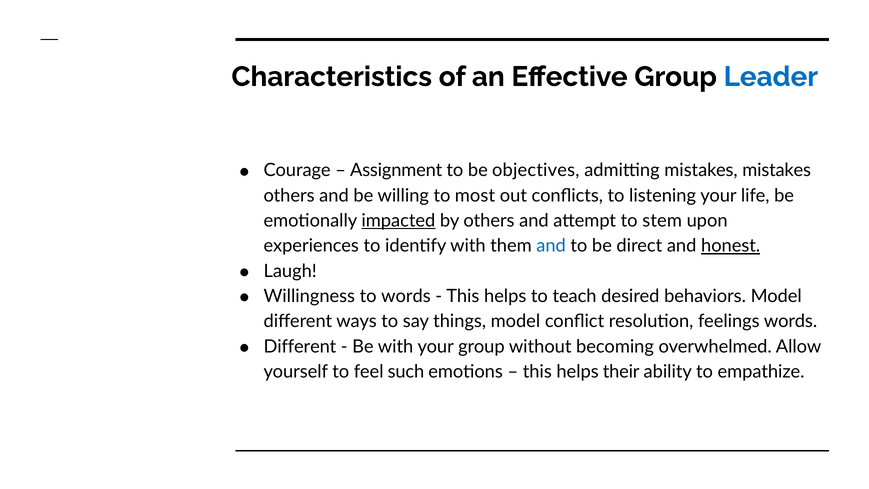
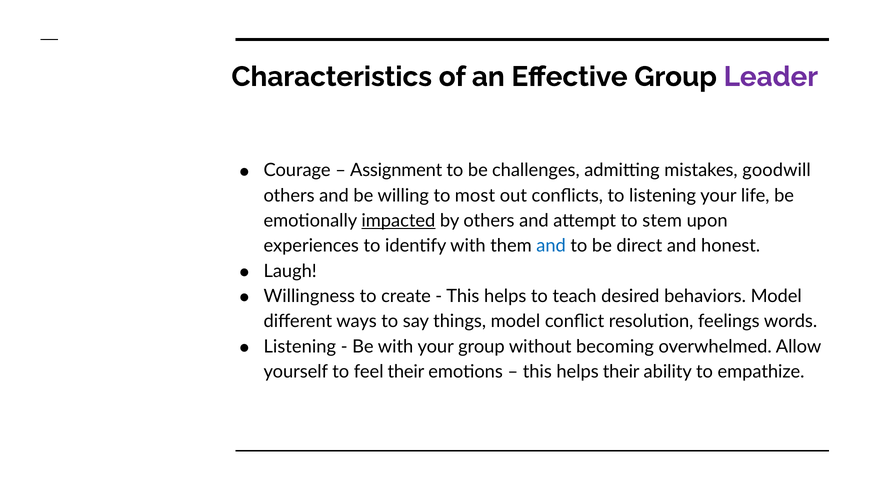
Leader colour: blue -> purple (771, 77)
objectives: objectives -> challenges (536, 170)
mistakes mistakes: mistakes -> goodwill (777, 170)
honest underline: present -> none (731, 246)
to words: words -> create (406, 296)
Different: Different -> Listening (300, 346)
feel such: such -> their (406, 372)
